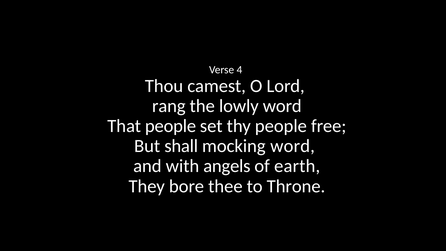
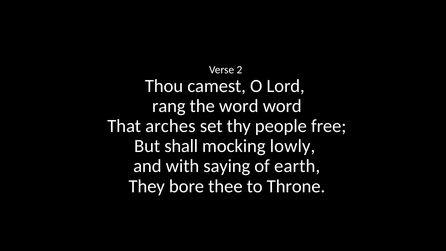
4: 4 -> 2 (239, 70)
the lowly: lowly -> word (239, 106)
That people: people -> arches (170, 126)
mocking word: word -> lowly (293, 146)
angels: angels -> saying (227, 166)
